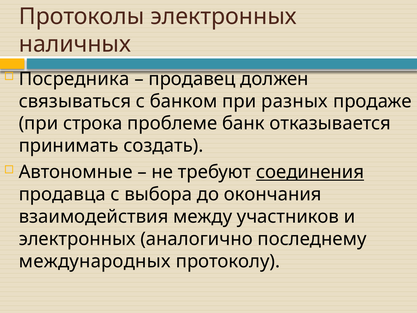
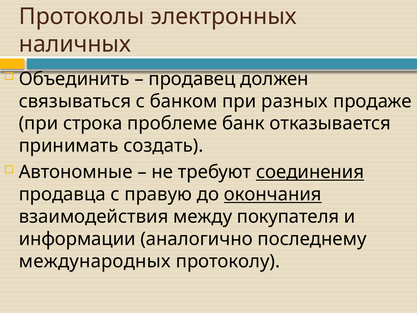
Посредника: Посредника -> Объединить (74, 79)
выбора: выбора -> правую (158, 194)
окончания underline: none -> present (273, 194)
участников: участников -> покупателя (288, 217)
электронных: электронных -> информации (77, 239)
